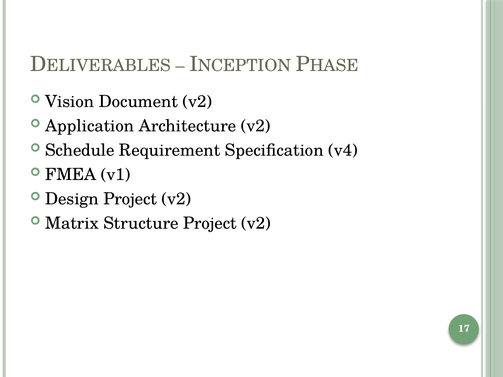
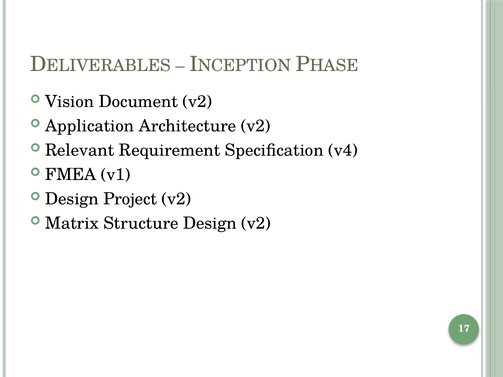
Schedule: Schedule -> Relevant (80, 150)
Structure Project: Project -> Design (210, 223)
